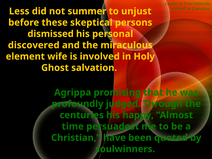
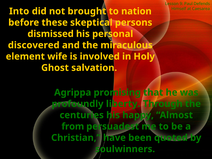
Less: Less -> Into (19, 11)
summer: summer -> brought (87, 11)
unjust: unjust -> nation (136, 11)
judged: judged -> liberty (123, 104)
time: time -> from (73, 126)
